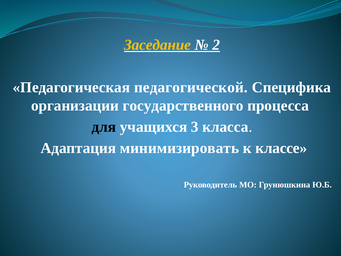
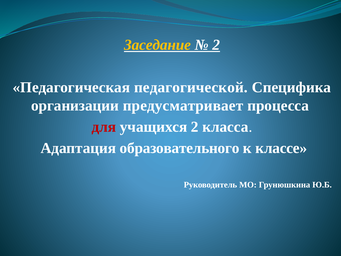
государственного: государственного -> предусматривает (183, 105)
для colour: black -> red (104, 127)
учащихся 3: 3 -> 2 (195, 127)
минимизировать: минимизировать -> образовательного (180, 148)
